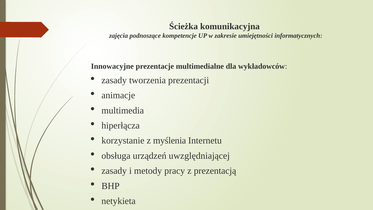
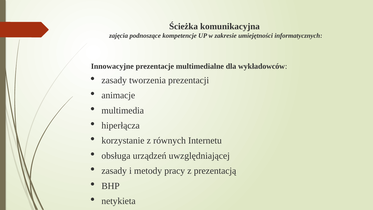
myślenia: myślenia -> równych (170, 141)
